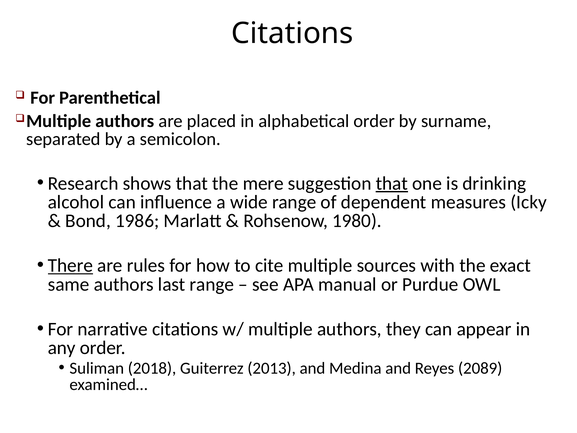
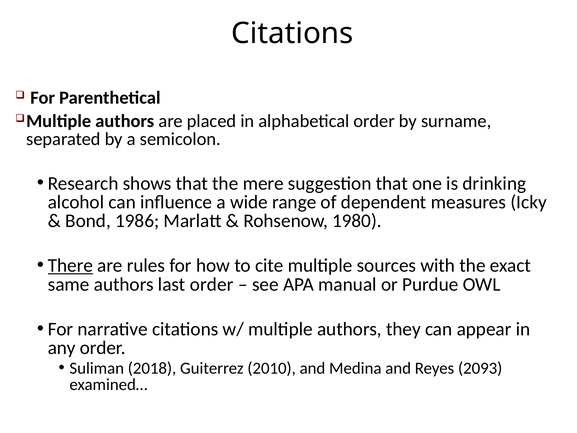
that underline: present -> none (392, 183)
last range: range -> order (212, 284)
2013: 2013 -> 2010 (272, 368)
2089: 2089 -> 2093 (480, 368)
